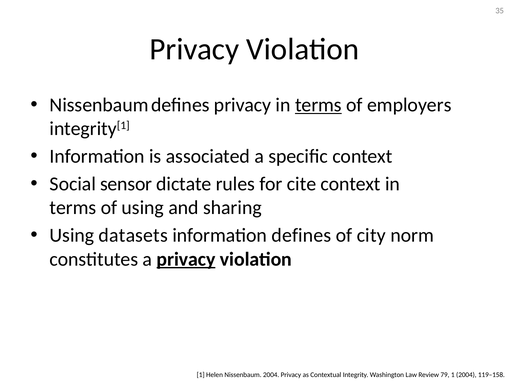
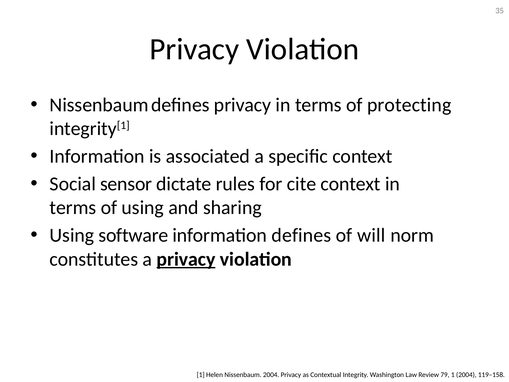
terms underline: present -> none (318, 105)
employers: employers -> protecting (409, 105)
datasets: datasets -> software (133, 235)
city: city -> will (371, 235)
